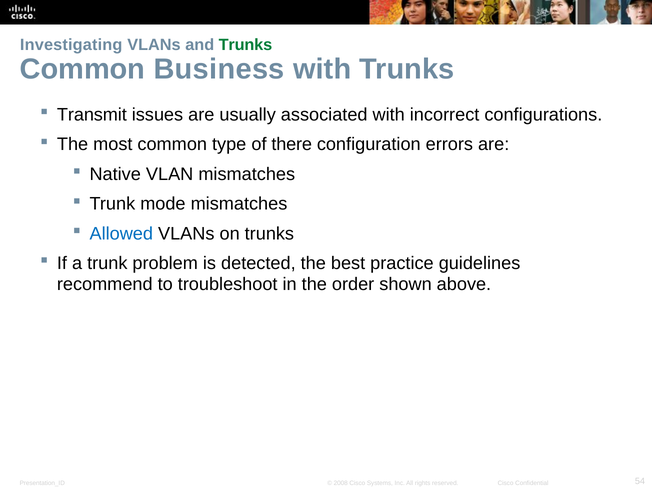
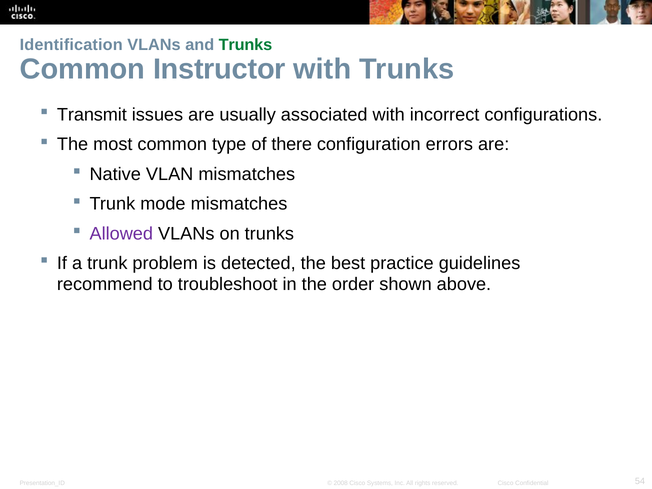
Investigating: Investigating -> Identification (71, 45)
Business: Business -> Instructor (219, 69)
Allowed colour: blue -> purple (121, 234)
